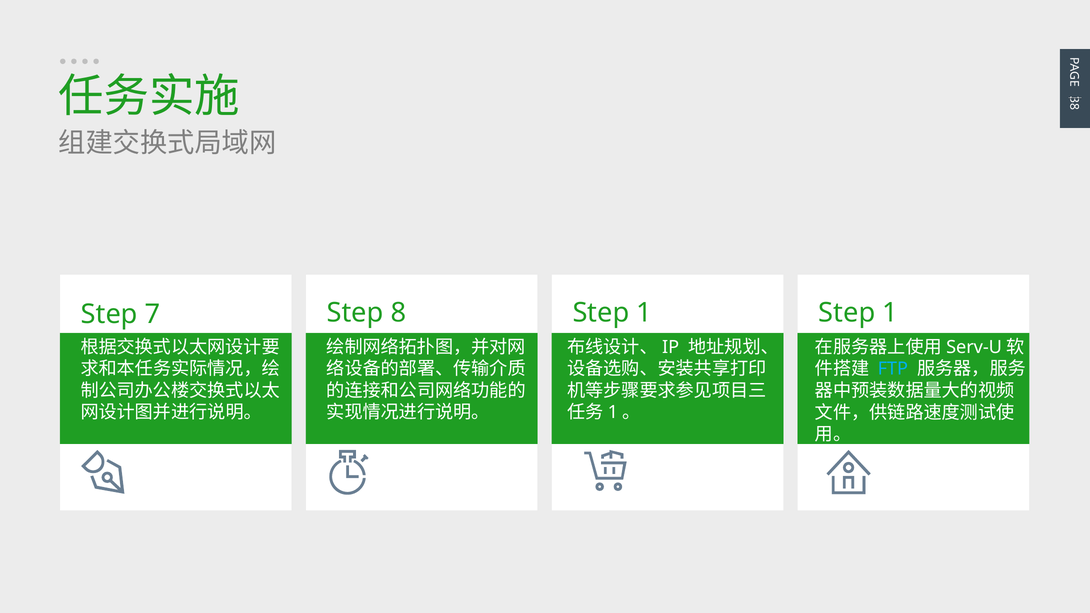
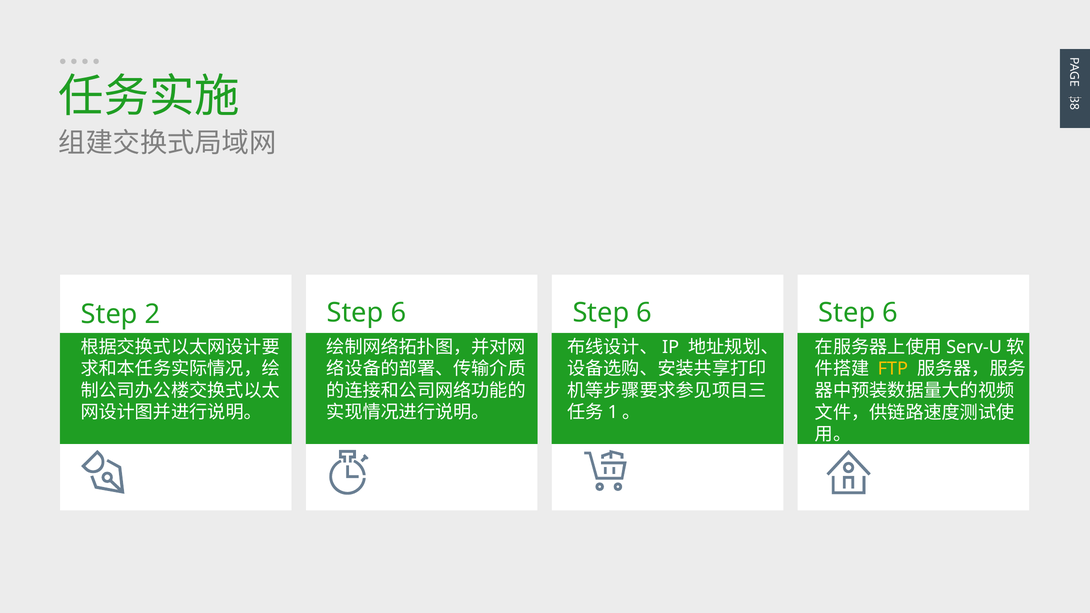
8: 8 -> 6 (398, 313)
1: 1 -> 6 (644, 313)
1: 1 -> 6 (890, 313)
7: 7 -> 2 (152, 314)
FTP colour: light blue -> yellow (893, 369)
